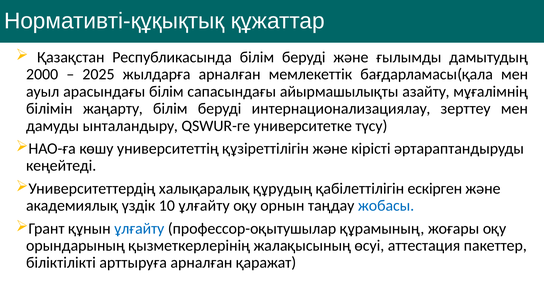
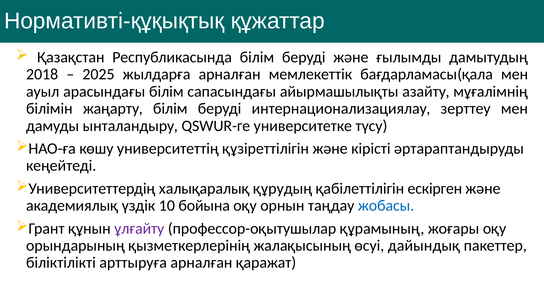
2000: 2000 -> 2018 (42, 74)
10 ұлғайту: ұлғайту -> бойына (204, 206)
ұлғайту colour: blue -> purple (139, 228)
аттестация: аттестация -> дайындық (424, 246)
